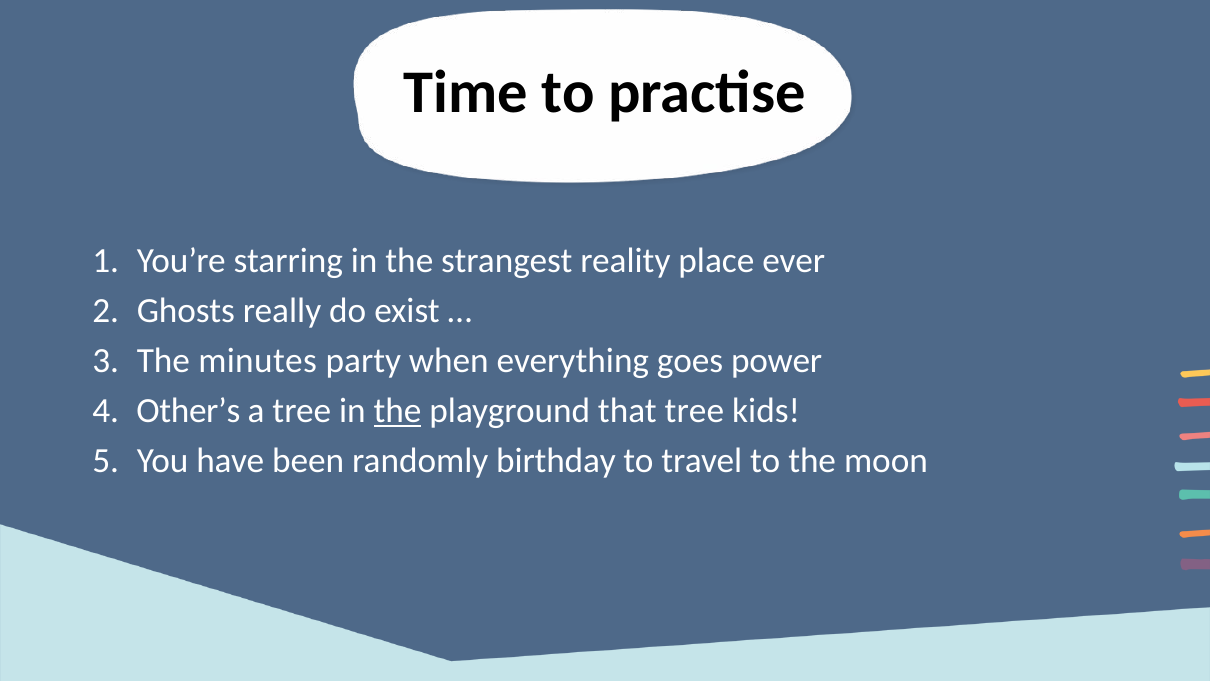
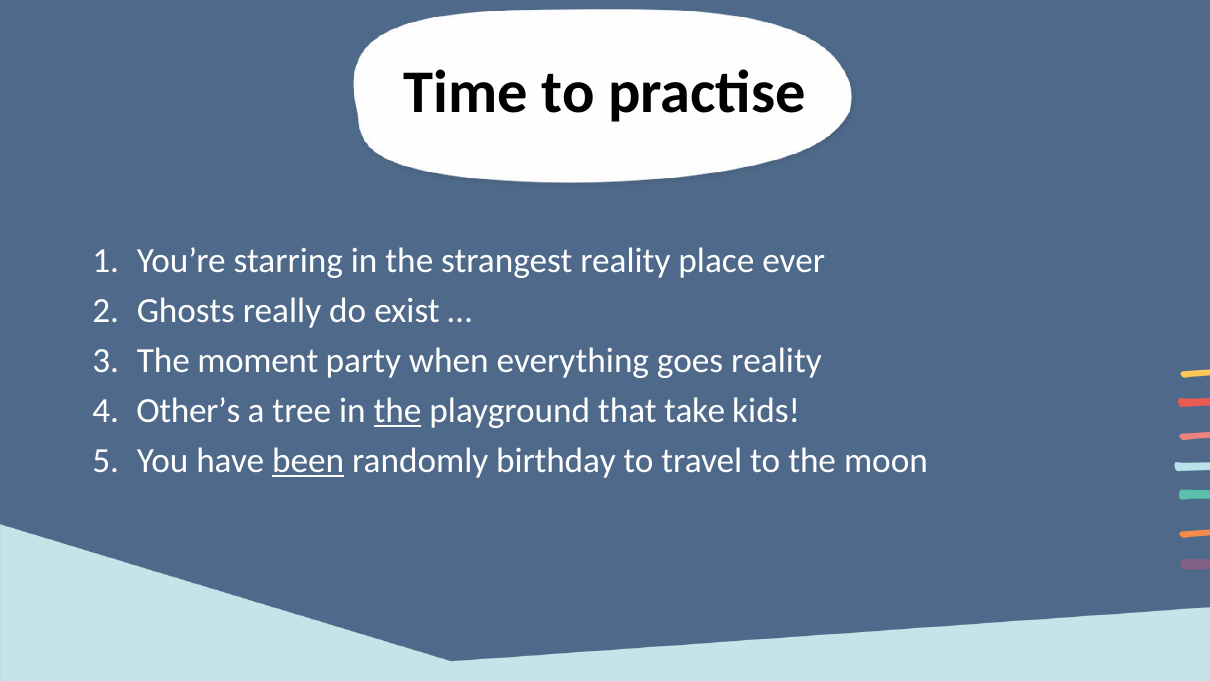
minutes: minutes -> moment (258, 360)
goes power: power -> reality (776, 360)
that tree: tree -> take (695, 410)
been underline: none -> present (308, 460)
